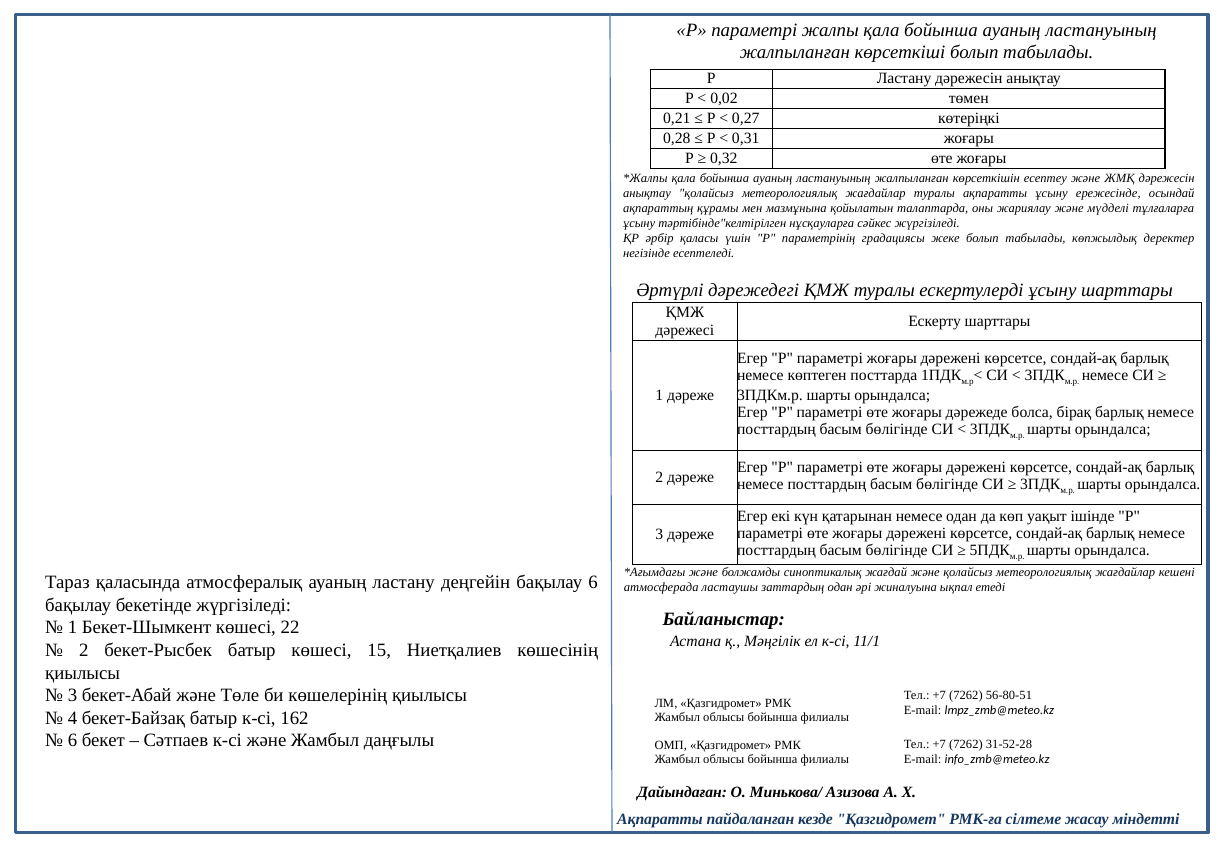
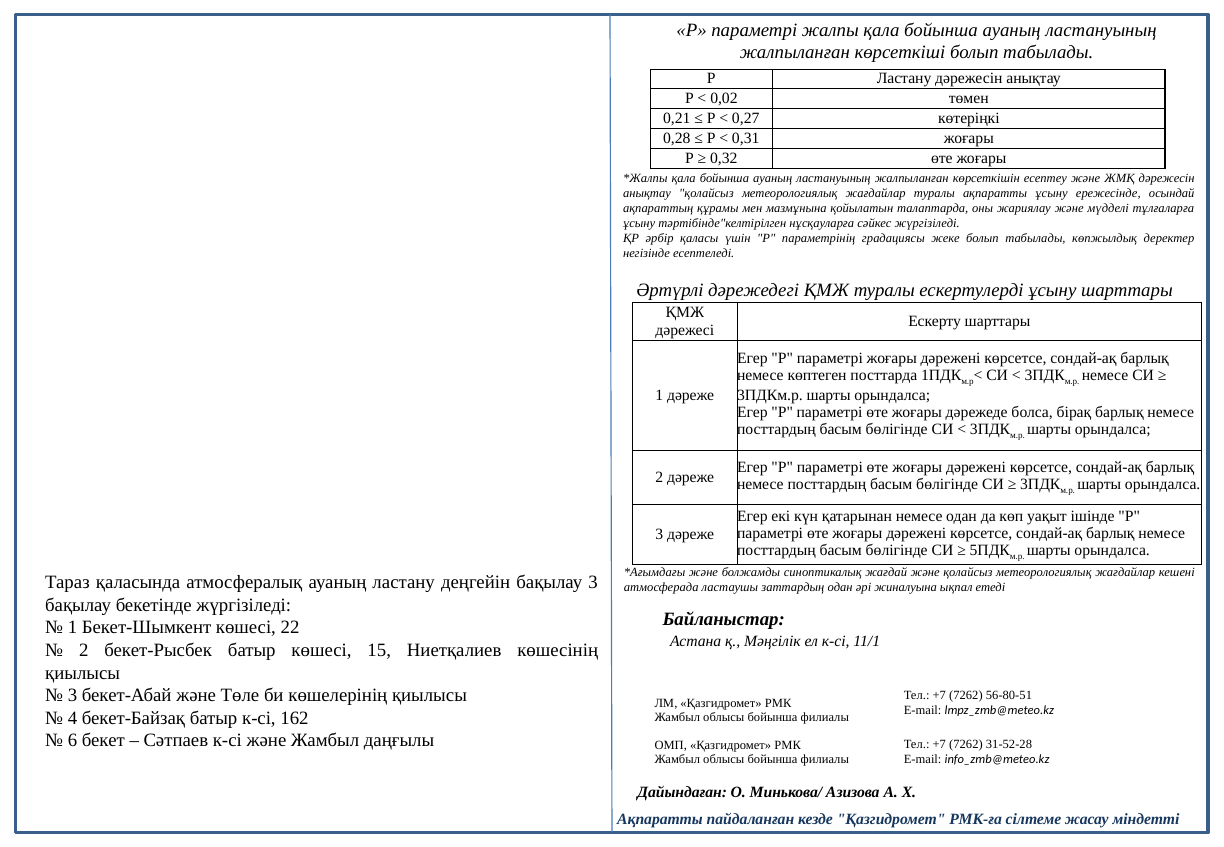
бақылау 6: 6 -> 3 (593, 583)
